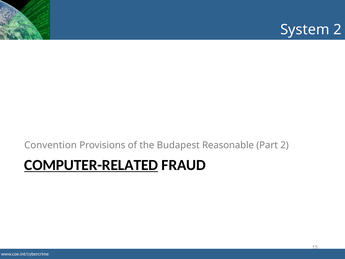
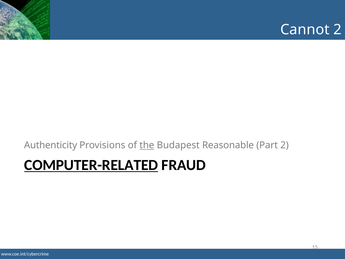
System: System -> Cannot (305, 30)
Convention: Convention -> Authenticity (51, 145)
the underline: none -> present (147, 145)
